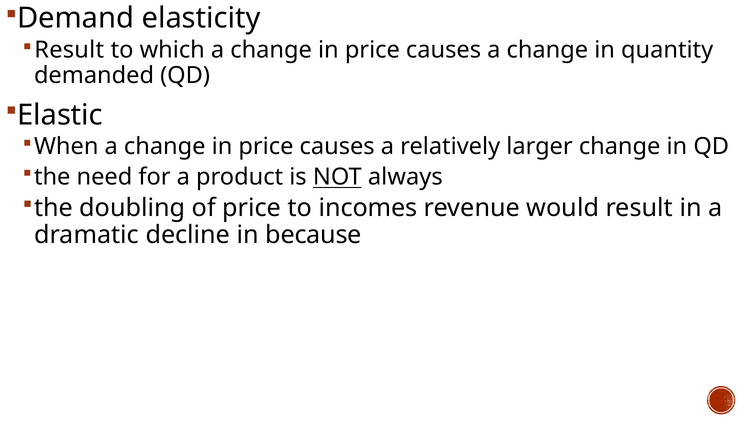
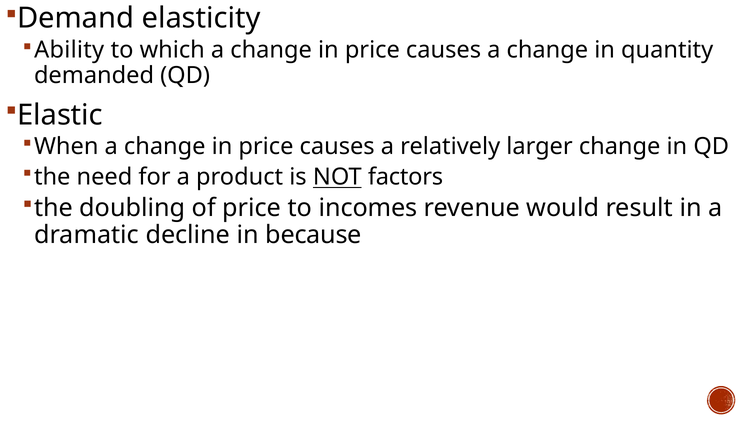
Result: Result -> Ability (69, 50)
always: always -> factors (405, 177)
